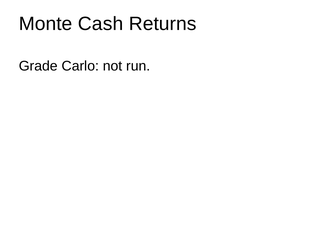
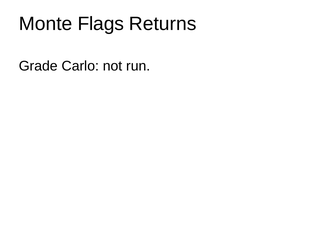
Cash: Cash -> Flags (101, 24)
